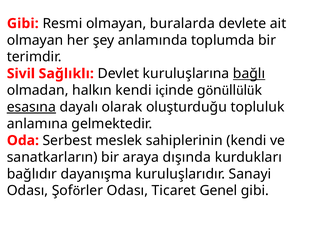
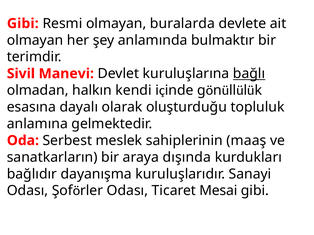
toplumda: toplumda -> bulmaktır (223, 40)
Sağlıklı: Sağlıklı -> Manevi (66, 74)
esasına underline: present -> none (31, 107)
sahiplerinin kendi: kendi -> maaş (246, 141)
Genel: Genel -> Mesai (218, 191)
